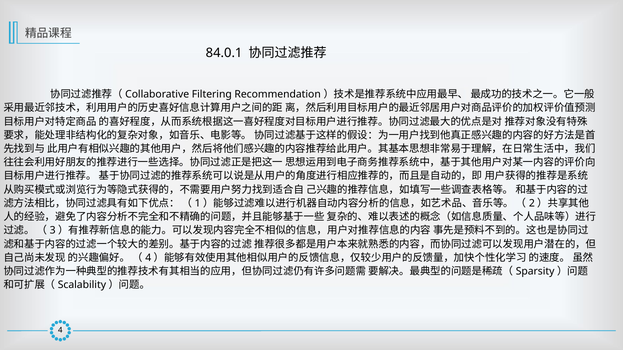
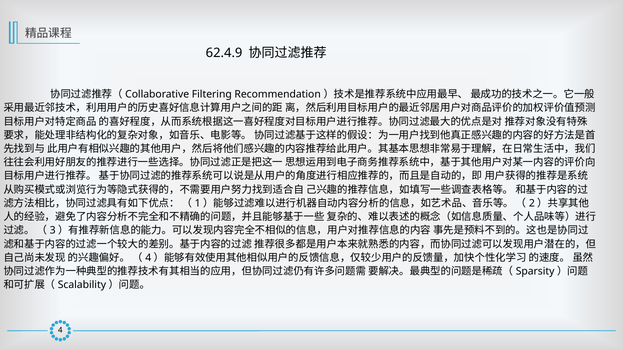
84.0.1: 84.0.1 -> 62.4.9 (224, 53)
